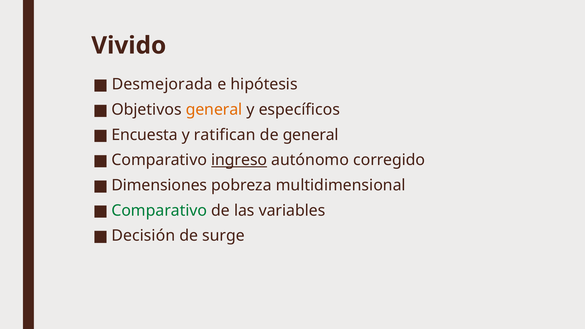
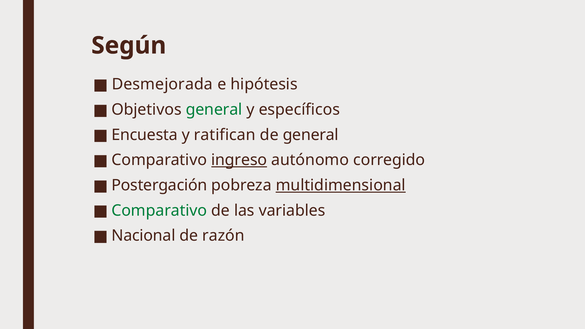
Vivido: Vivido -> Según (129, 46)
general colour: orange -> green (214, 110)
Dimensiones: Dimensiones -> Postergación (159, 185)
multidimensional underline: none -> present (341, 185)
Decisión: Decisión -> Nacional (143, 236)
surge: surge -> razón (223, 236)
